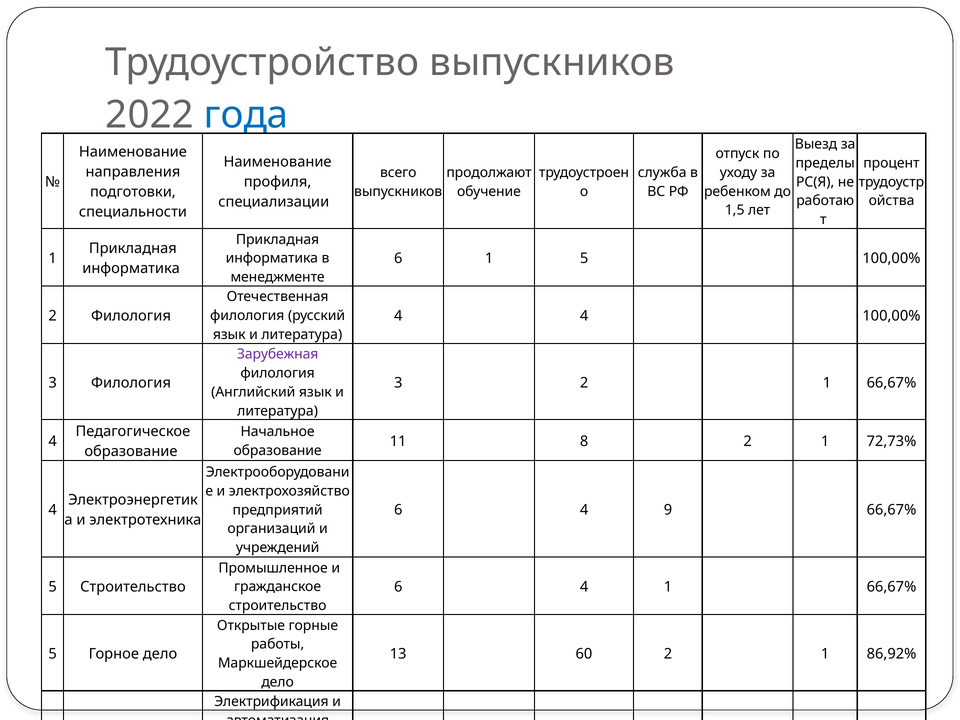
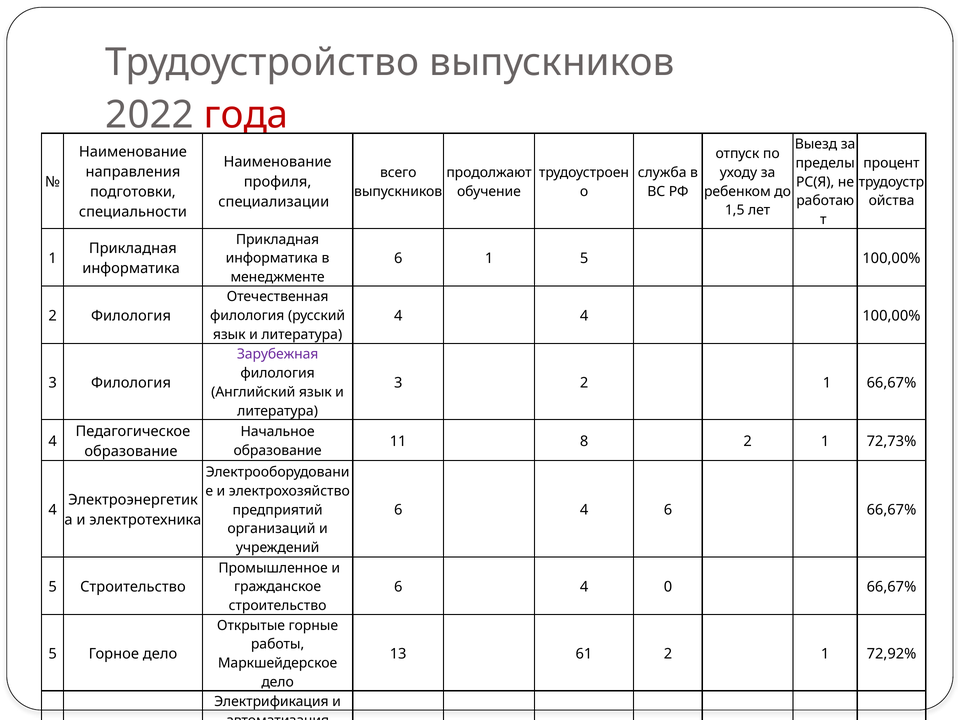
года colour: blue -> red (246, 115)
4 9: 9 -> 6 (668, 510)
4 1: 1 -> 0 (668, 587)
60: 60 -> 61 (584, 654)
86,92%: 86,92% -> 72,92% (892, 654)
